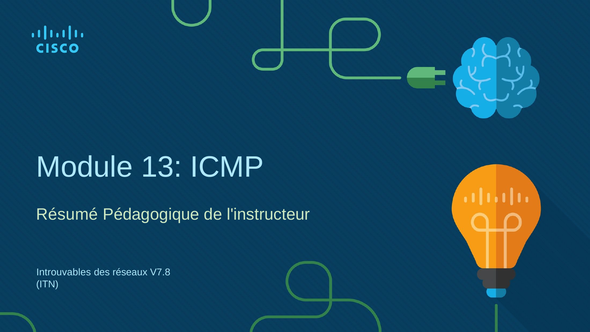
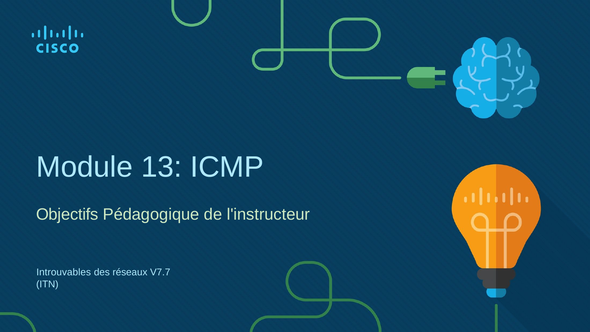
Résumé: Résumé -> Objectifs (67, 214)
V7.8: V7.8 -> V7.7 (160, 272)
